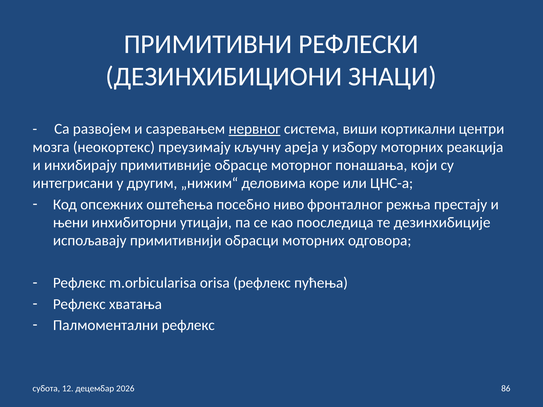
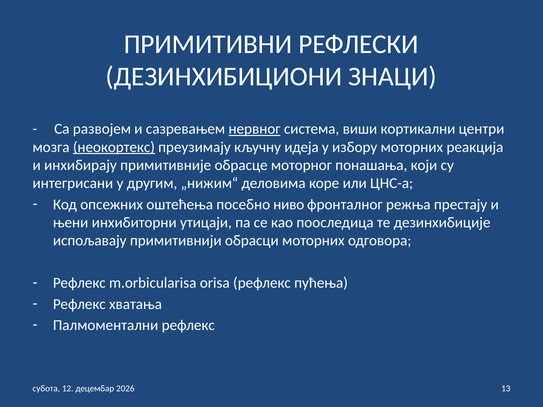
неокортекс underline: none -> present (114, 147)
ареја: ареја -> идеја (302, 147)
86: 86 -> 13 (506, 389)
